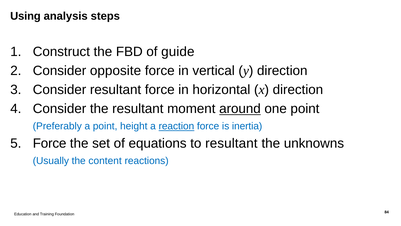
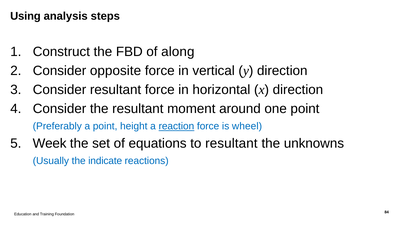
guide: guide -> along (178, 52)
around underline: present -> none (240, 109)
inertia: inertia -> wheel (247, 126)
Force: Force -> Week (50, 143)
content: content -> indicate (105, 161)
